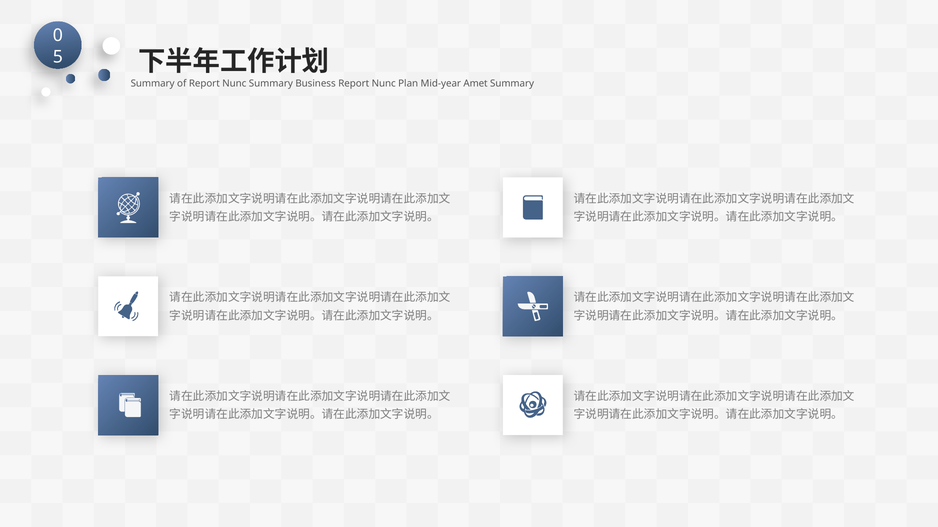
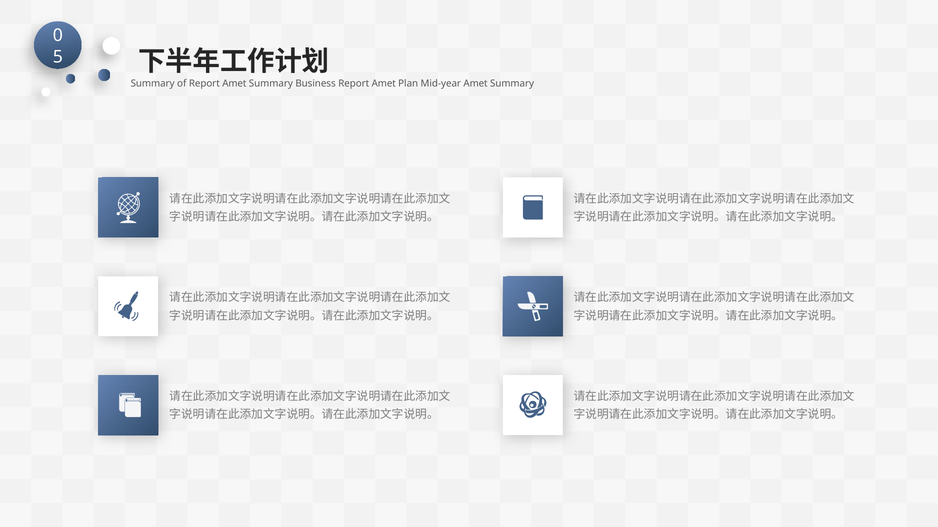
of Report Nunc: Nunc -> Amet (234, 83)
Business Report Nunc: Nunc -> Amet (384, 83)
